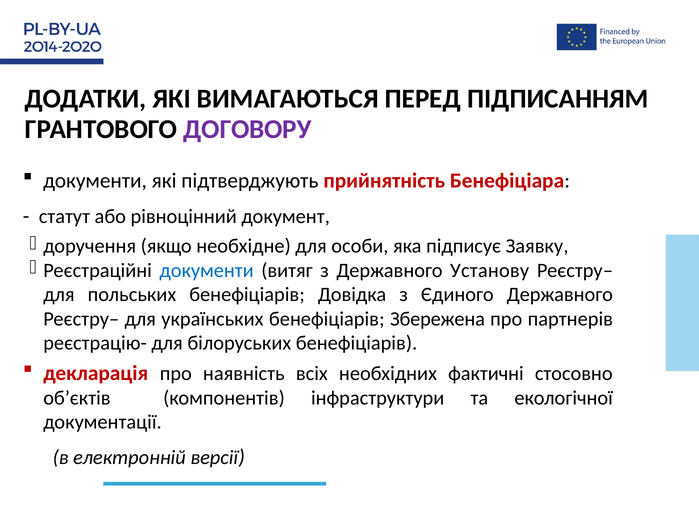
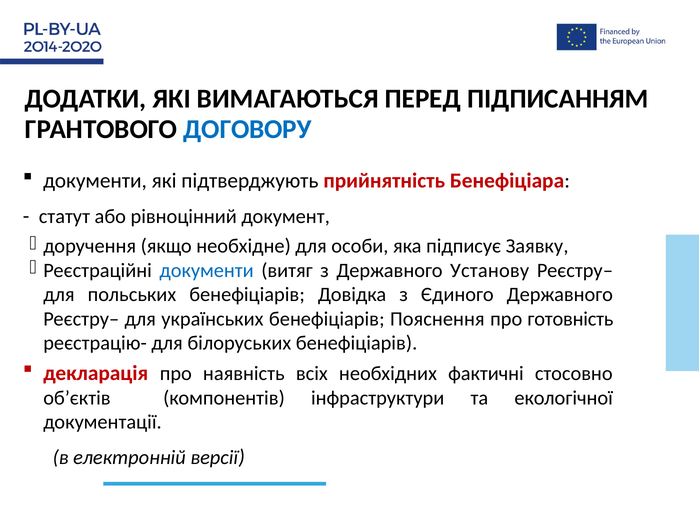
ДОГОВОРУ colour: purple -> blue (247, 129)
Збережена: Збережена -> Пояснення (437, 319)
партнерів: партнерів -> готовність (570, 319)
